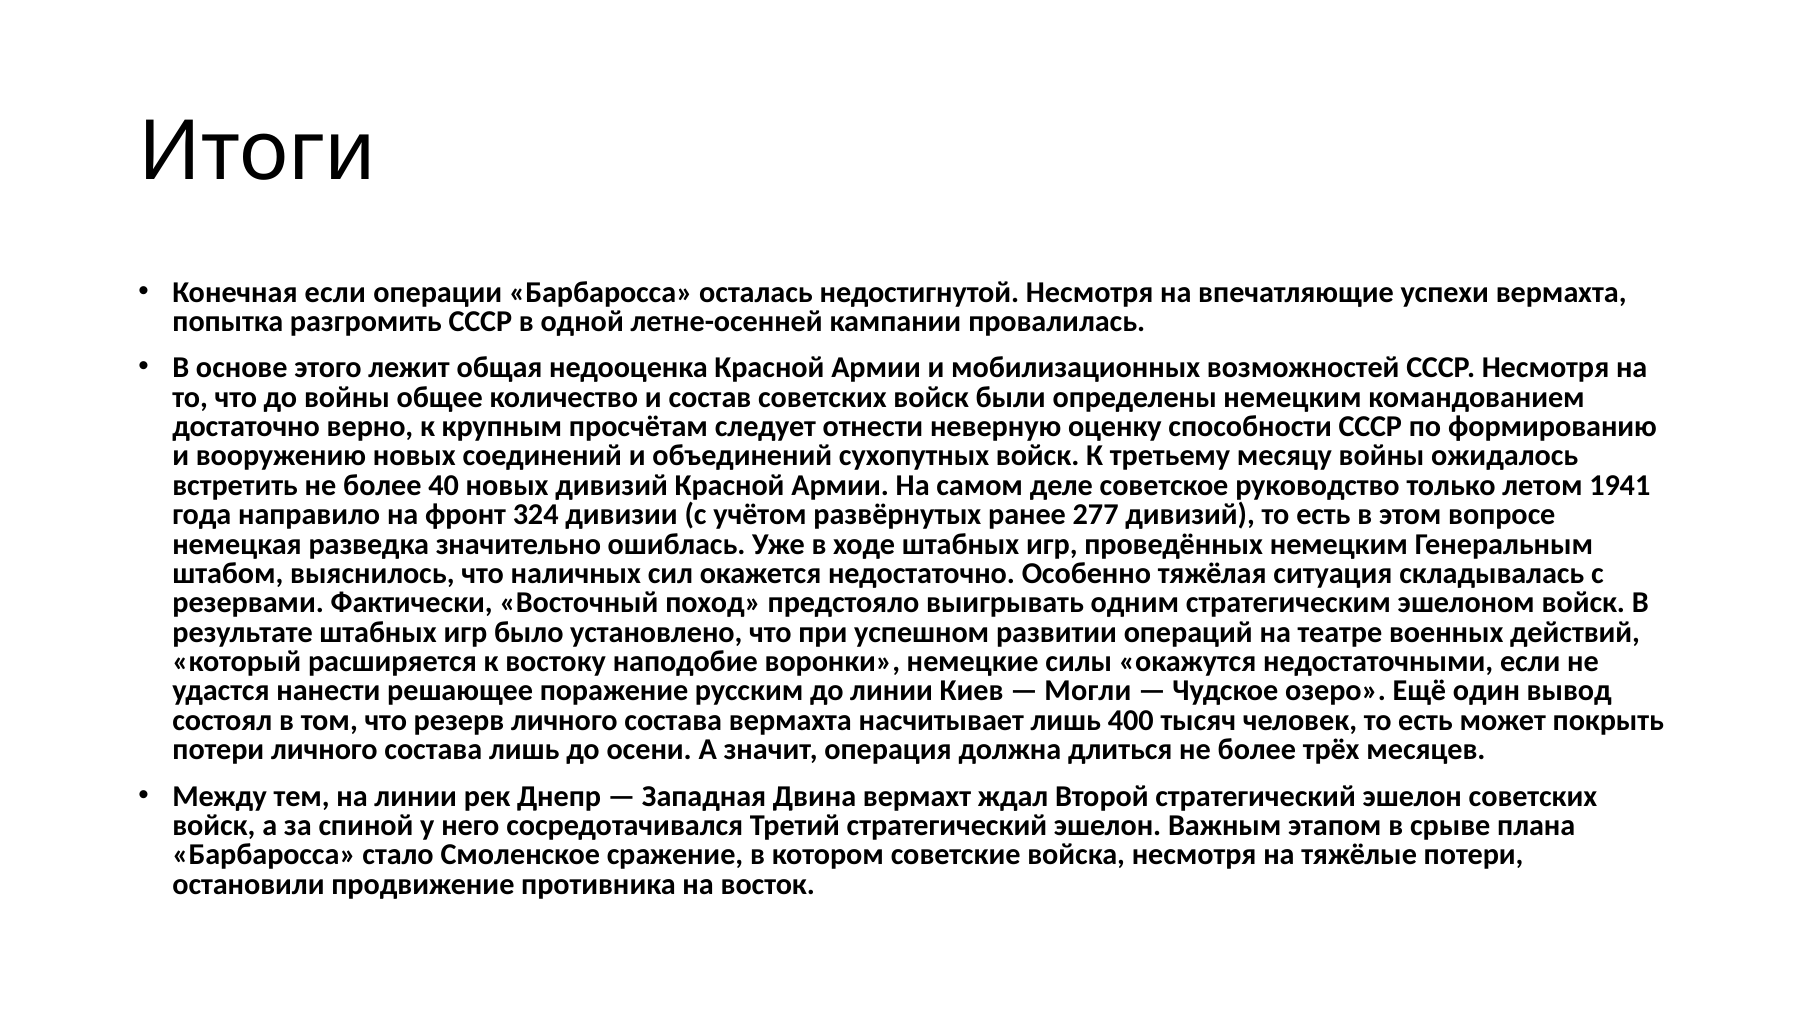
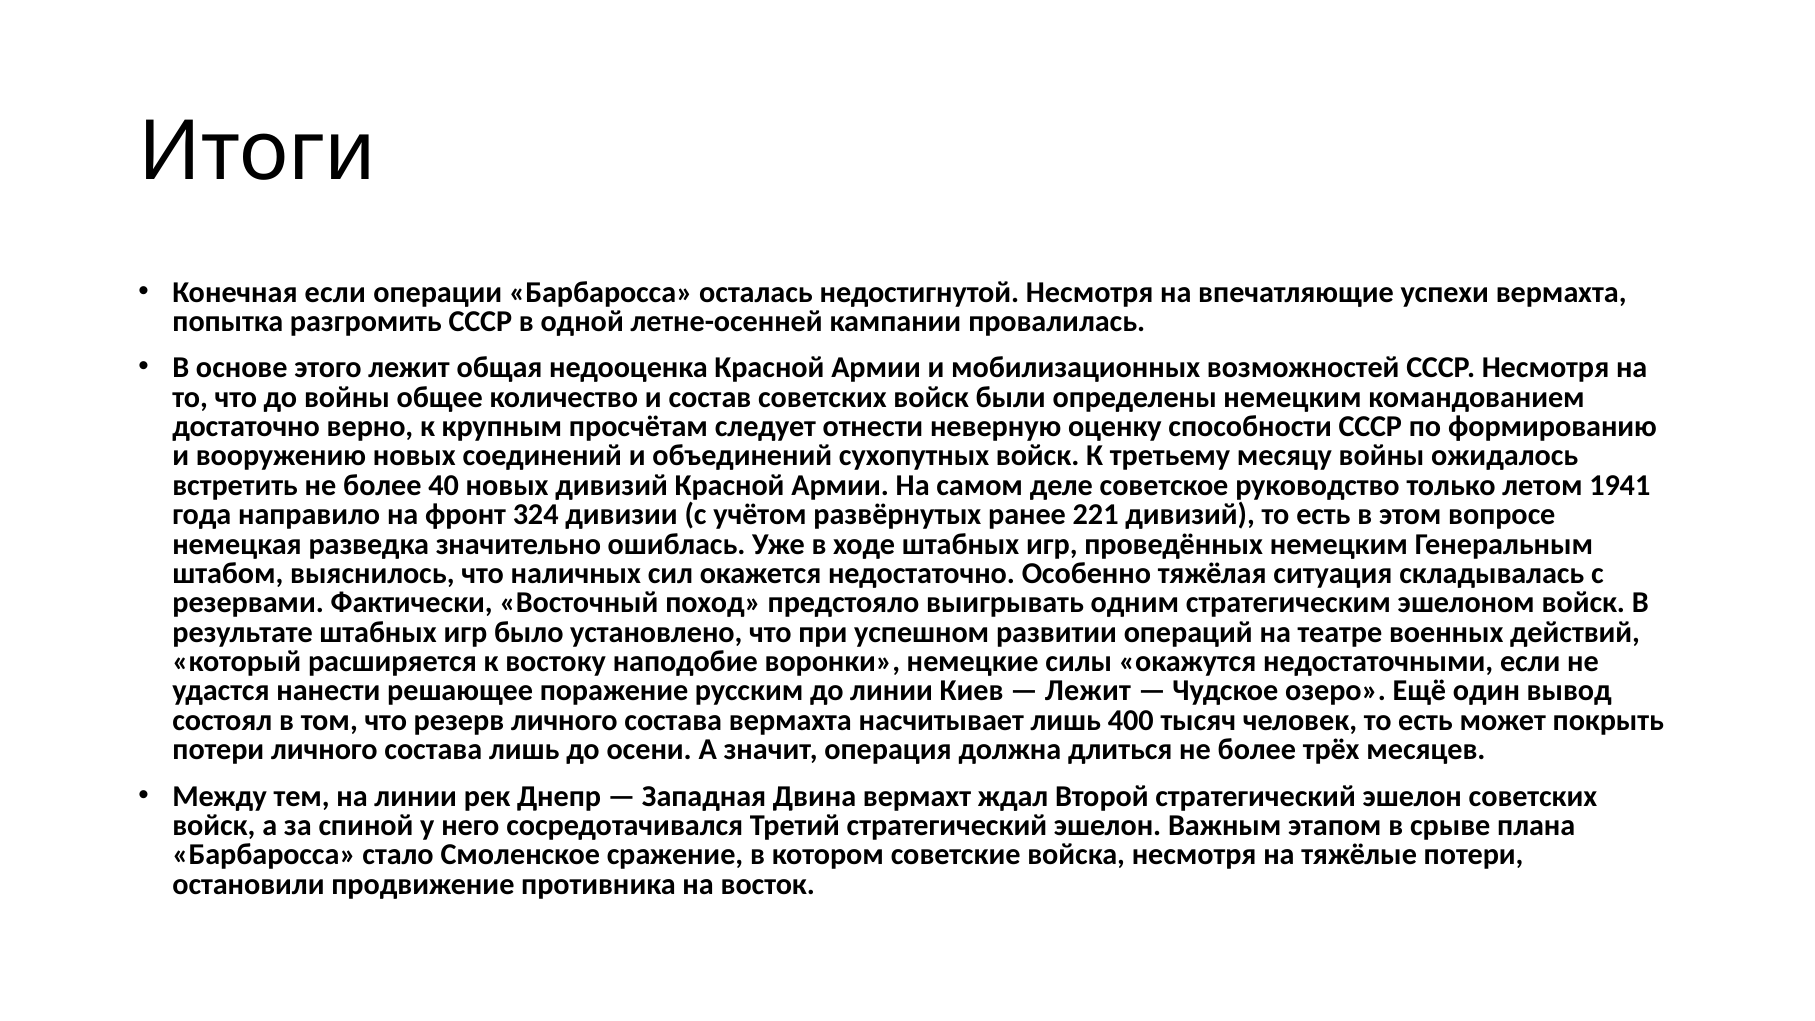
277: 277 -> 221 (1096, 515)
Могли: Могли -> Лежит (1088, 691)
